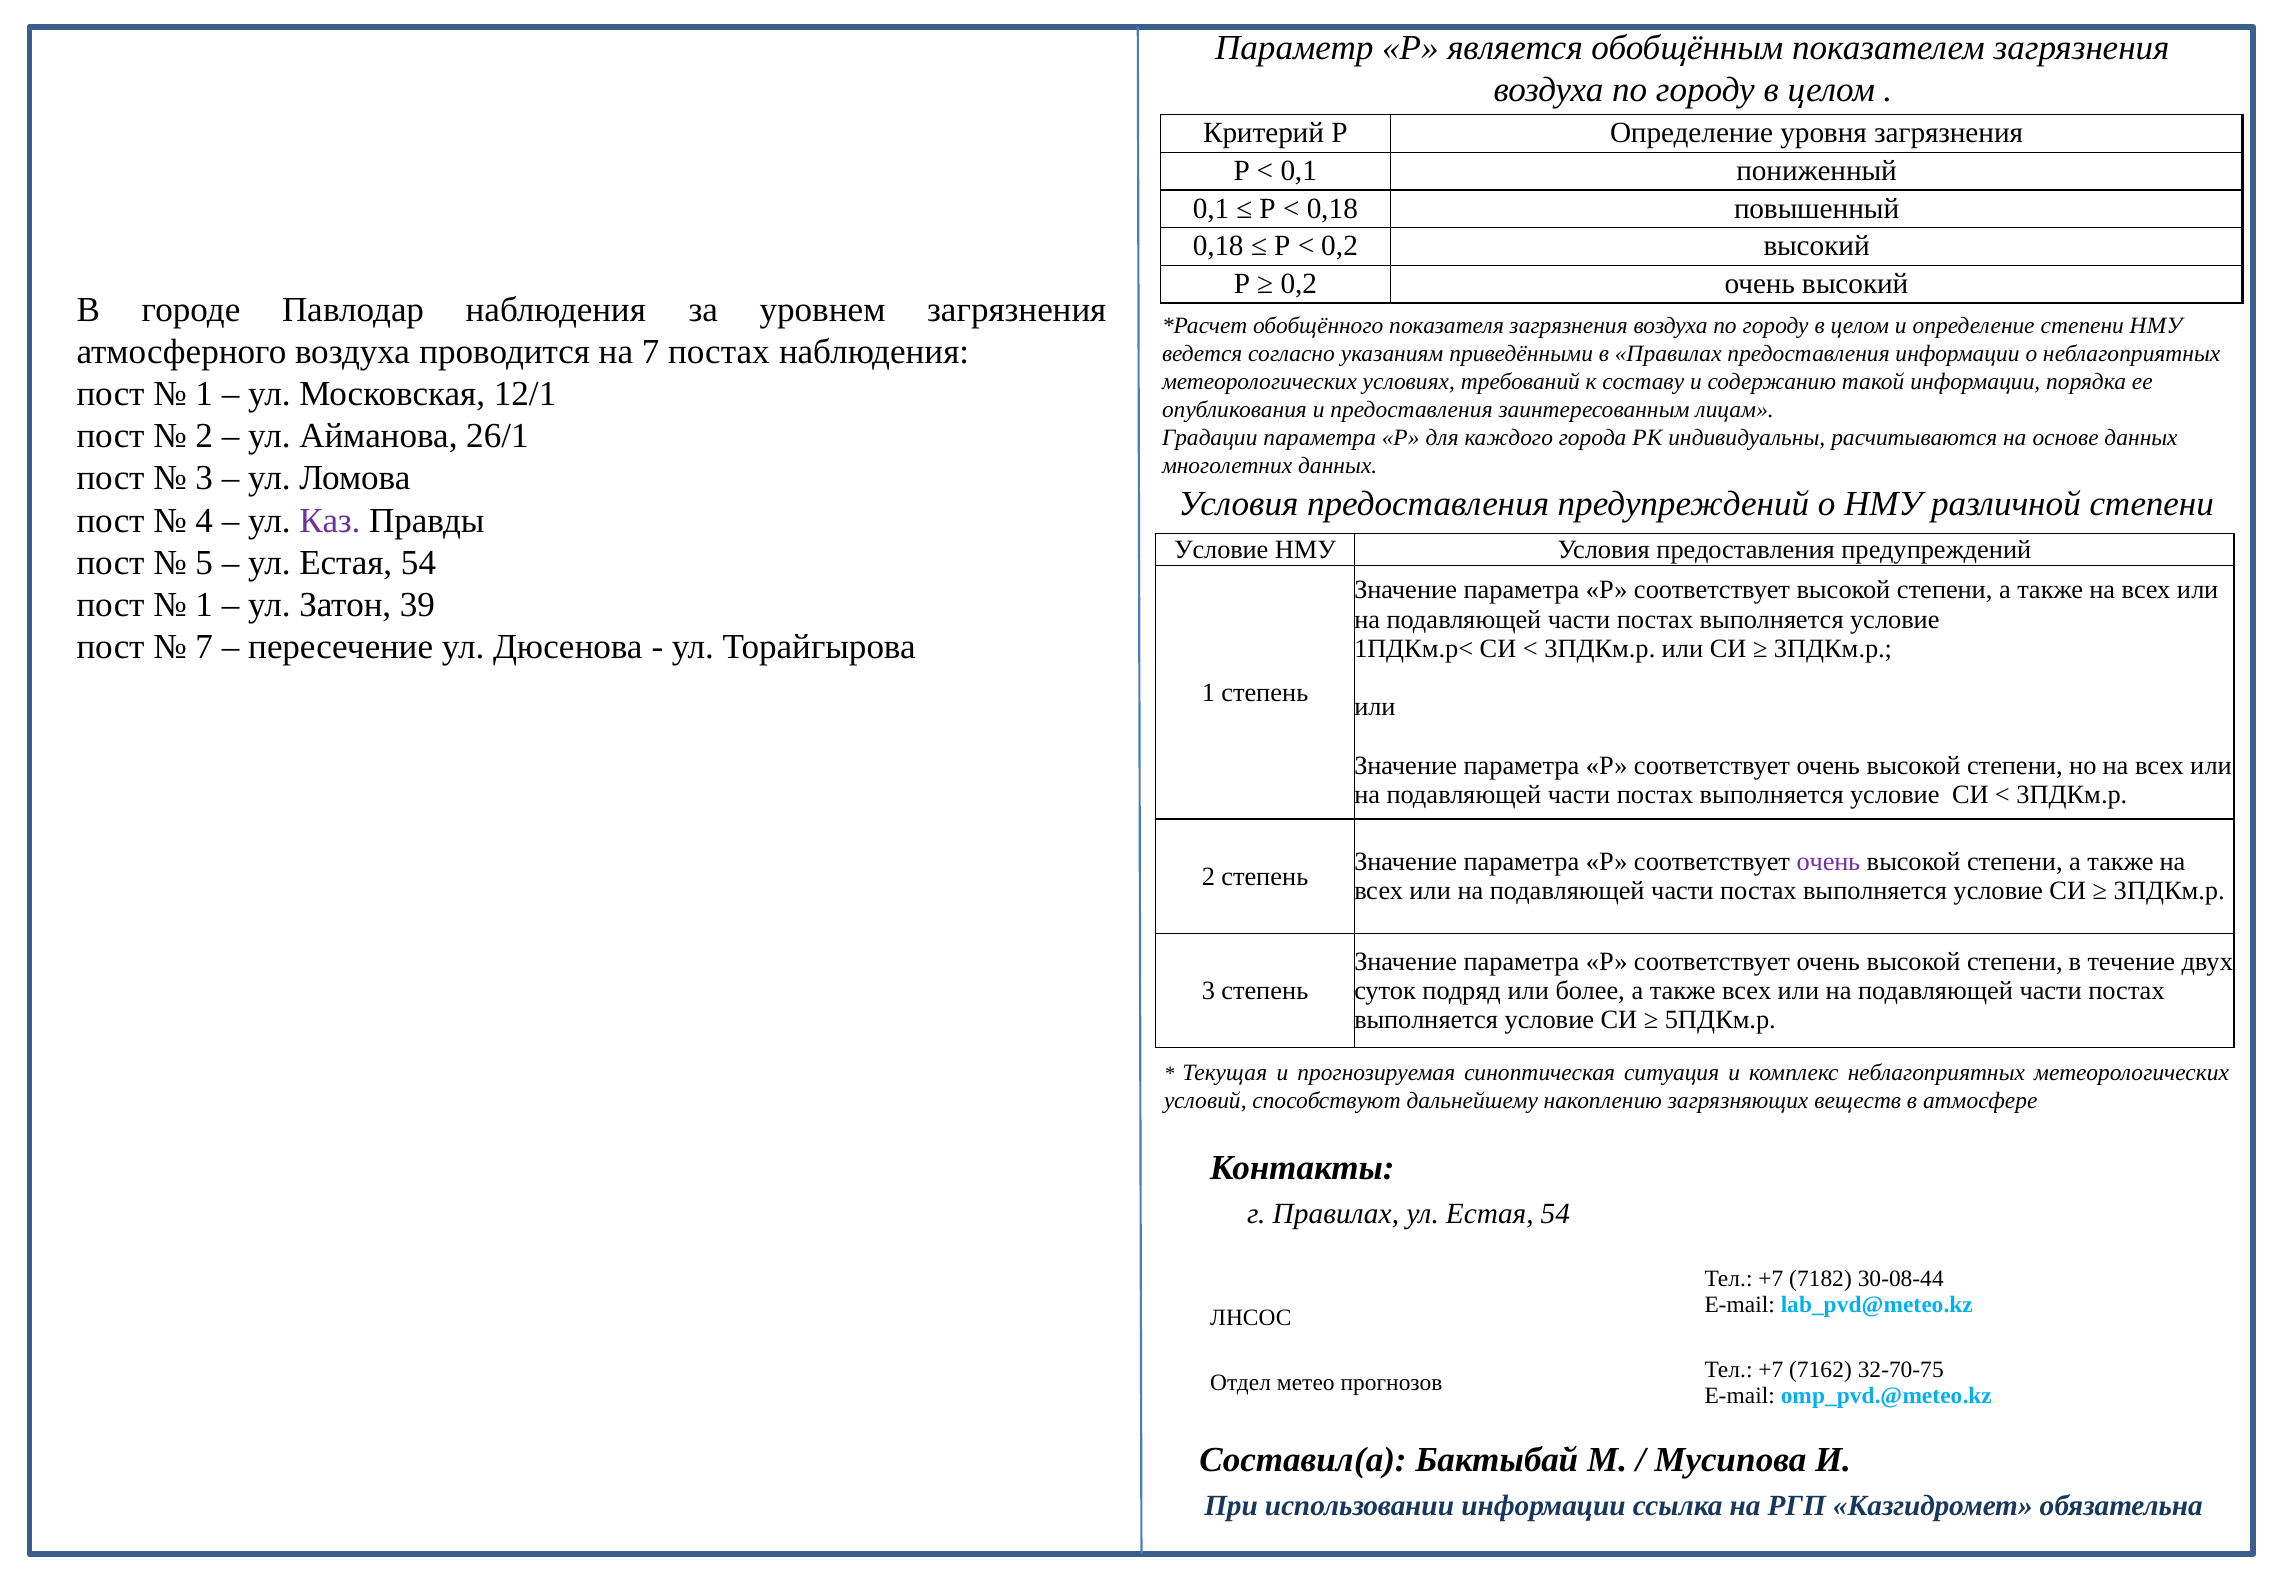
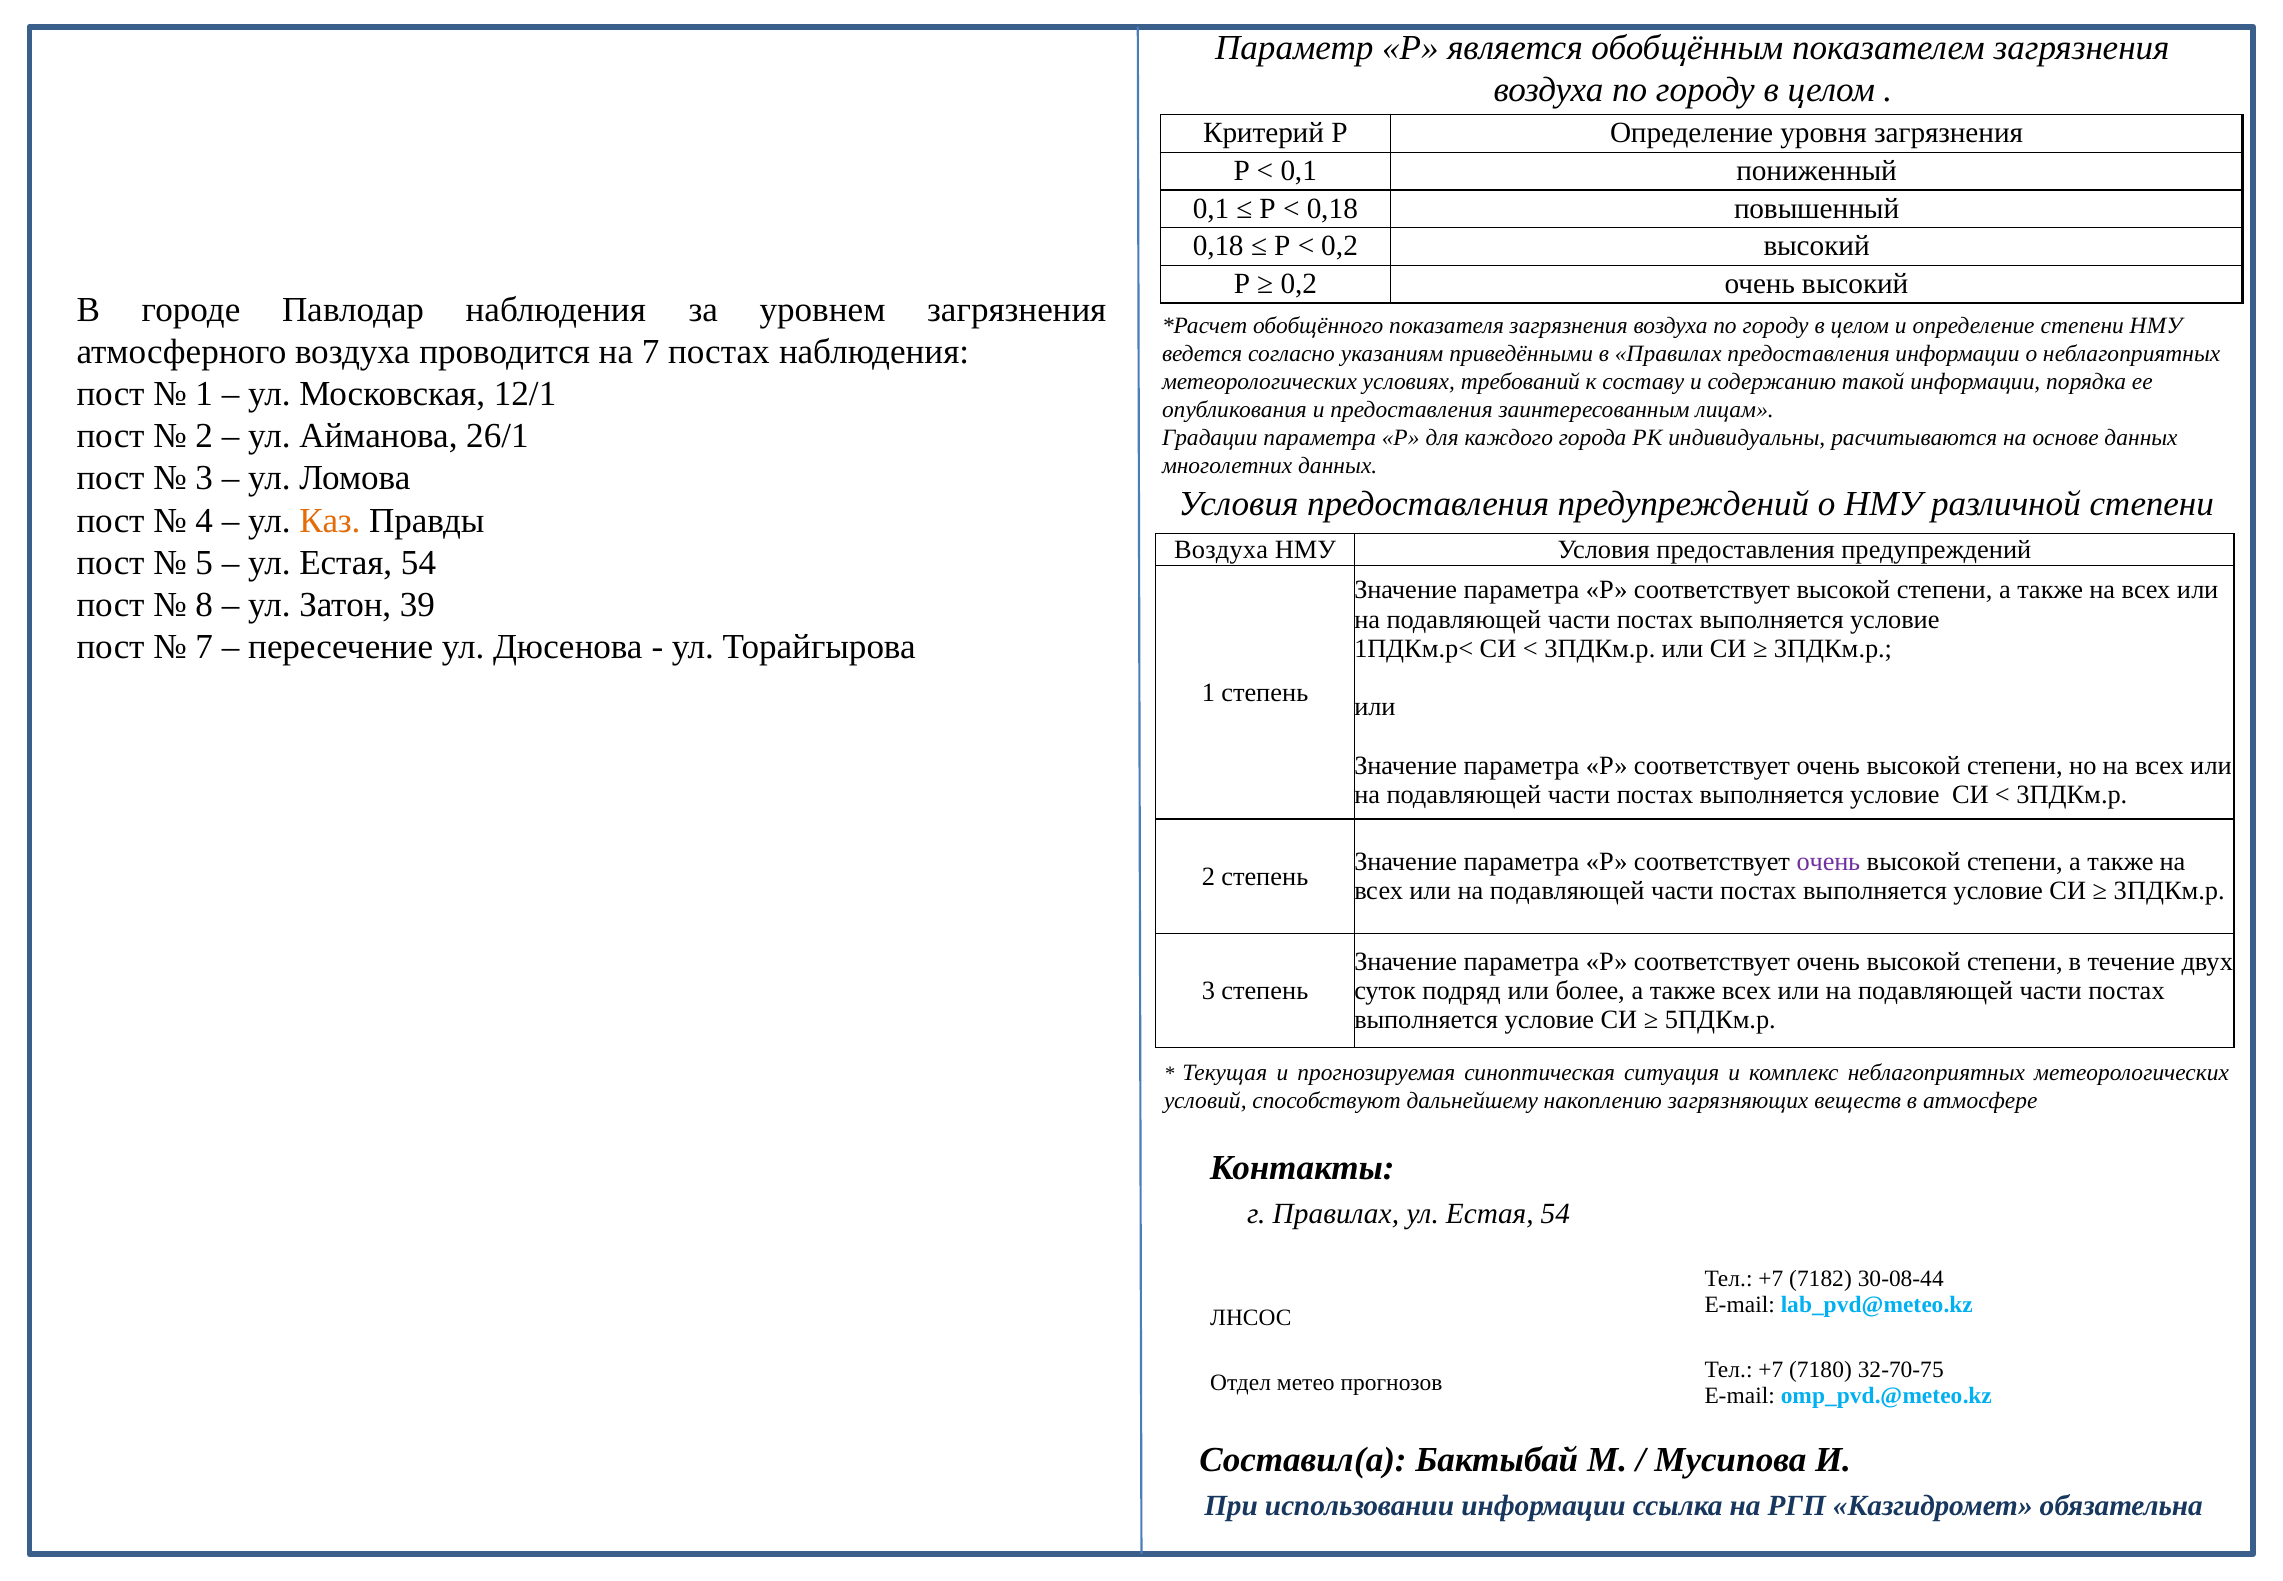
Каз colour: purple -> orange (330, 520)
Условие: Условие -> Воздуха (1221, 549)
1: 1 -> 8 (204, 605)
7162: 7162 -> 7180 (1820, 1369)
